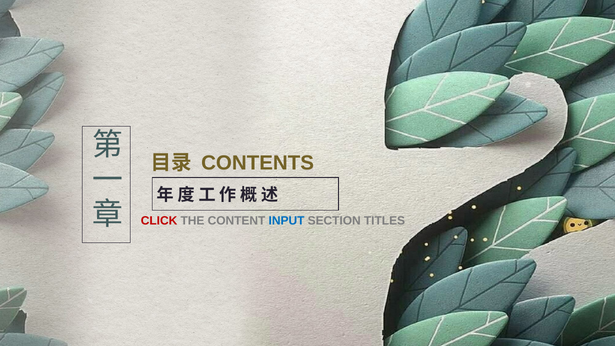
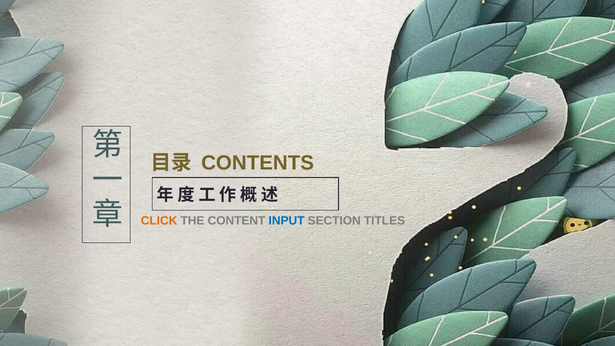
CLICK colour: red -> orange (159, 221)
